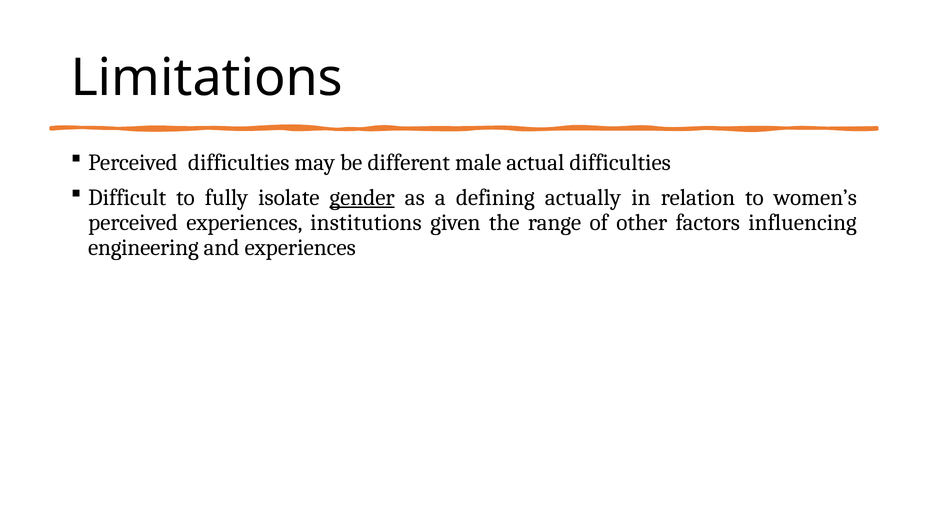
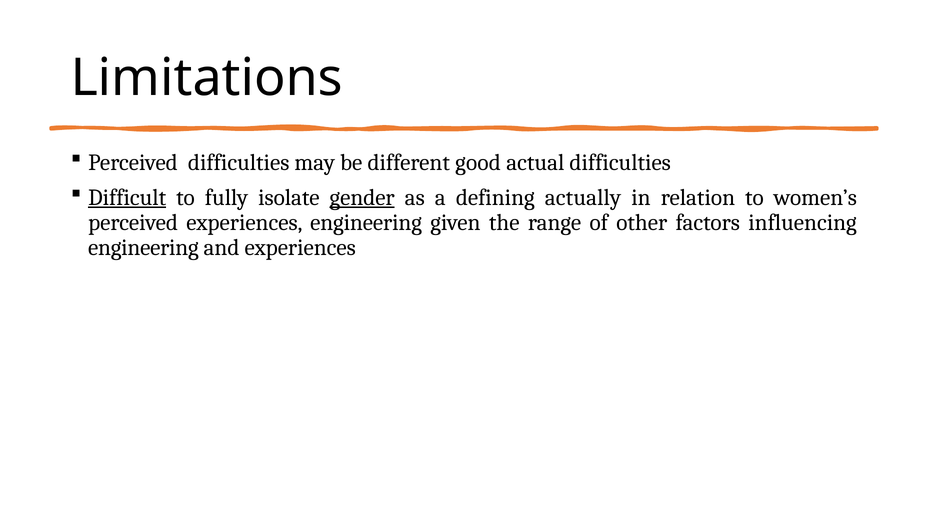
male: male -> good (478, 163)
Difficult underline: none -> present (127, 197)
experiences institutions: institutions -> engineering (366, 222)
